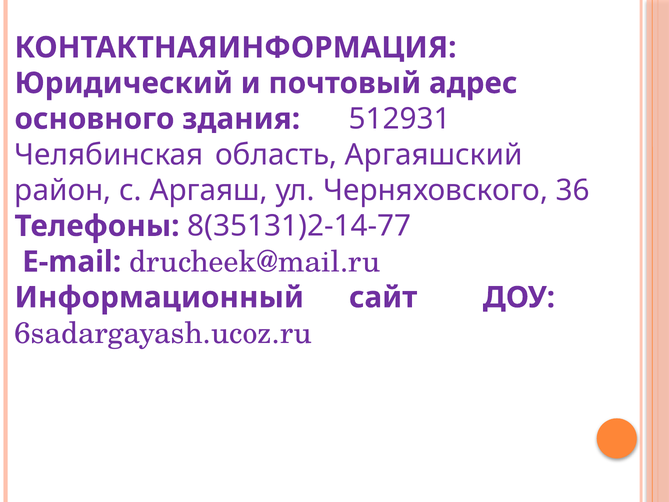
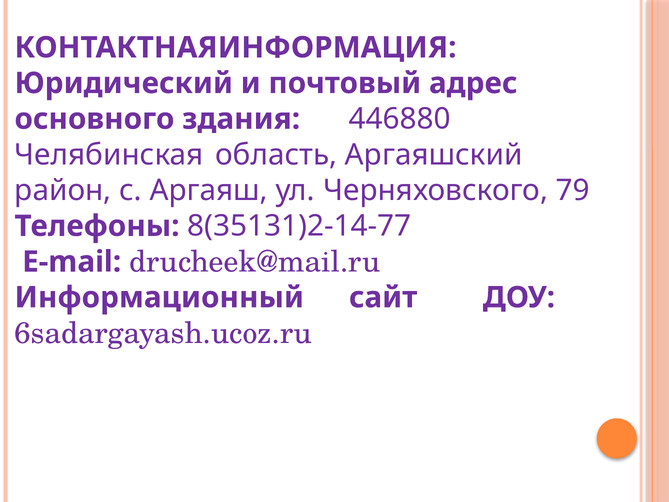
512931: 512931 -> 446880 (400, 119)
36: 36 -> 79 (573, 190)
